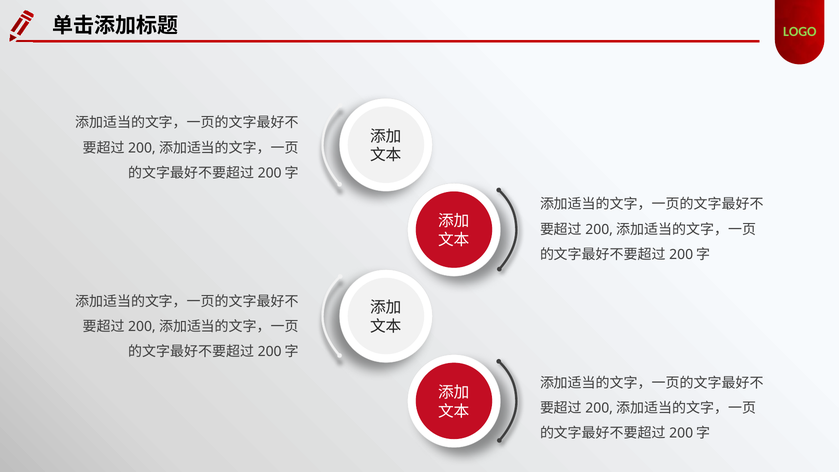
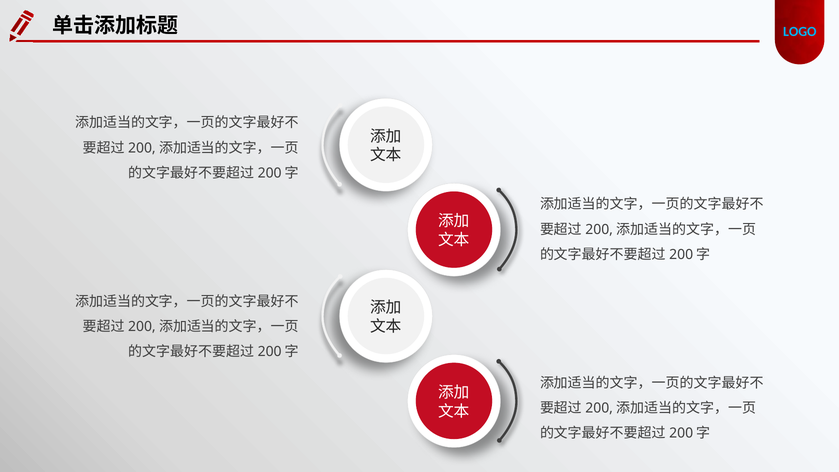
LOGO colour: light green -> light blue (800, 32)
